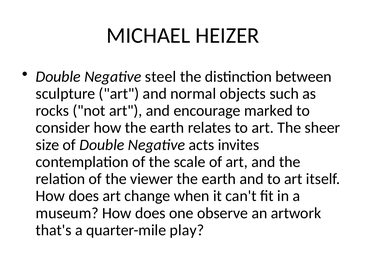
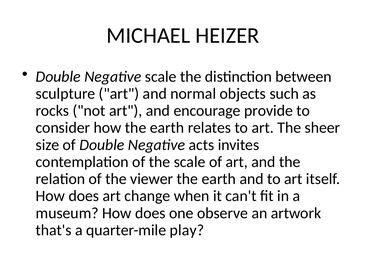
Negative steel: steel -> scale (161, 76)
marked: marked -> provide (268, 111)
